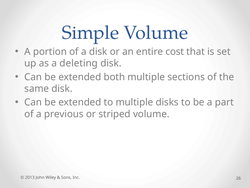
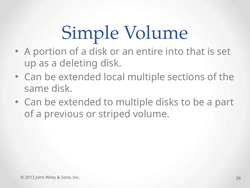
cost: cost -> into (175, 52)
both: both -> local (114, 77)
